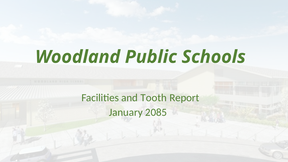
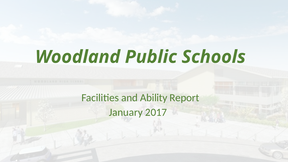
Tooth: Tooth -> Ability (154, 98)
2085: 2085 -> 2017 (156, 112)
